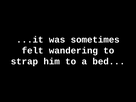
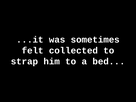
wandering: wandering -> collected (73, 50)
